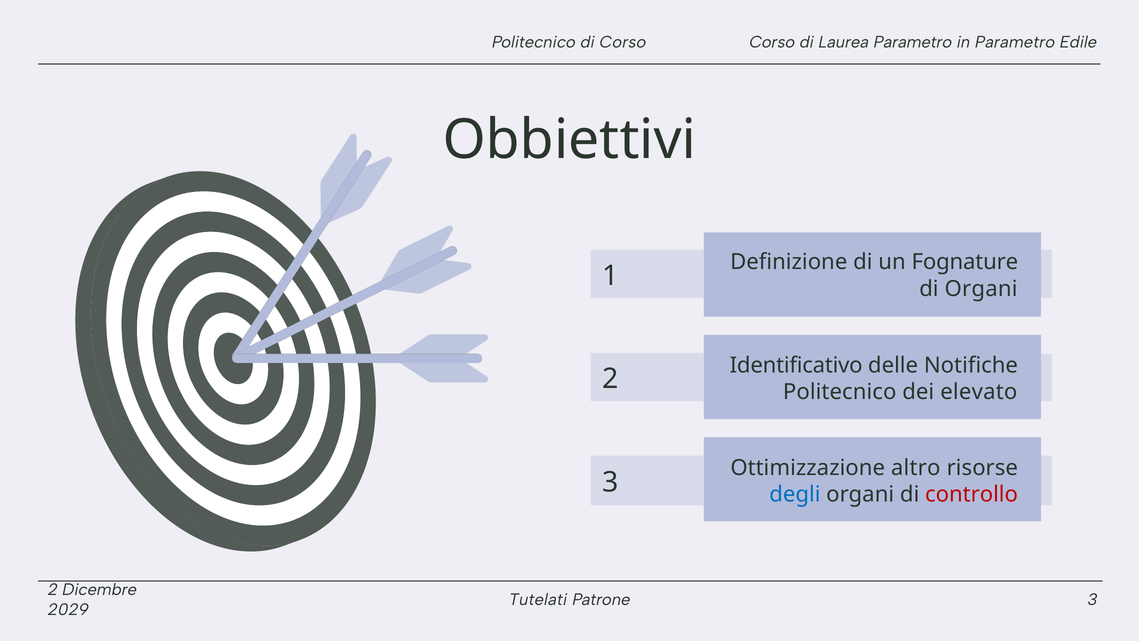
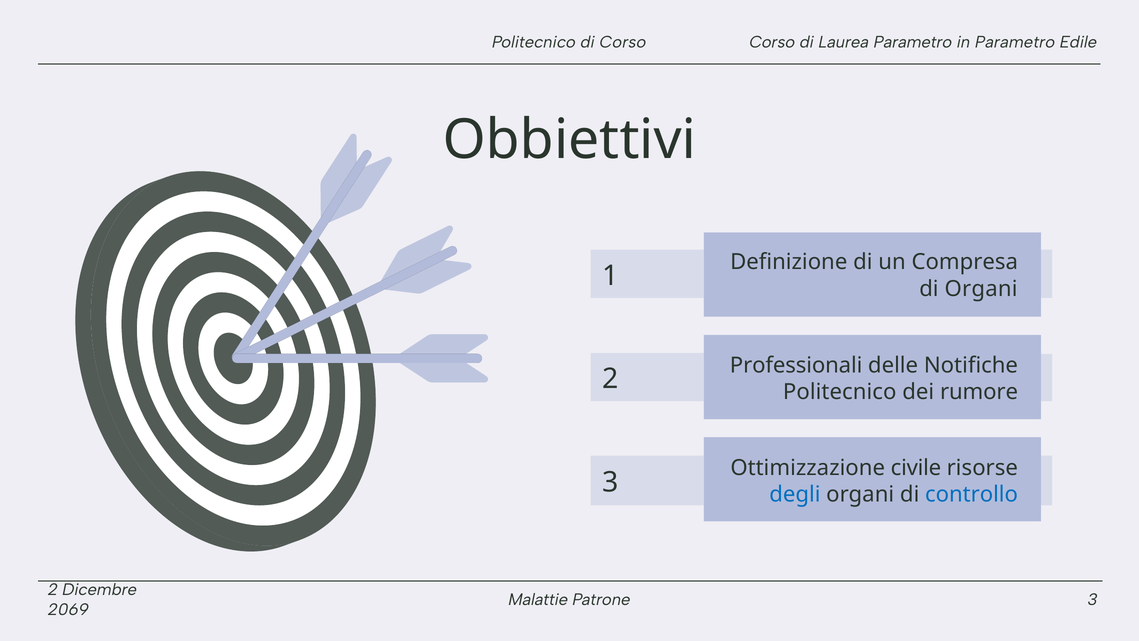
Fognature: Fognature -> Compresa (965, 262)
Identificativo: Identificativo -> Professionali (796, 365)
elevato: elevato -> rumore (979, 392)
altro: altro -> civile (916, 468)
controllo colour: red -> blue (971, 494)
Tutelati: Tutelati -> Malattie (538, 599)
2029: 2029 -> 2069 (68, 609)
